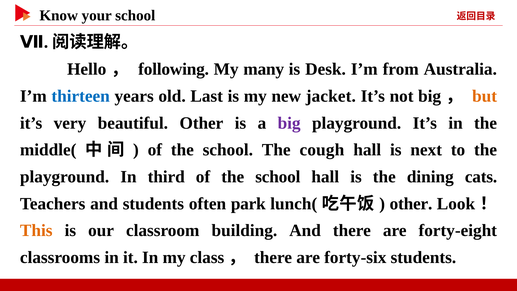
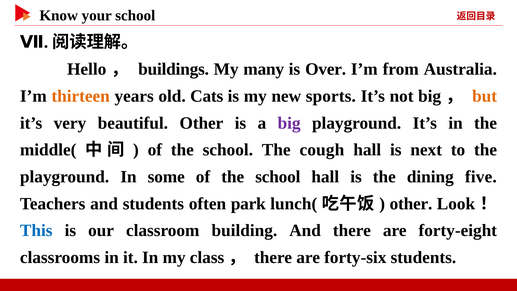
following: following -> buildings (174, 69)
Desk: Desk -> Over (326, 69)
thirteen colour: blue -> orange (81, 96)
Last: Last -> Cats (207, 96)
jacket: jacket -> sports (331, 96)
third: third -> some (166, 177)
cats: cats -> five (481, 177)
This colour: orange -> blue (36, 230)
